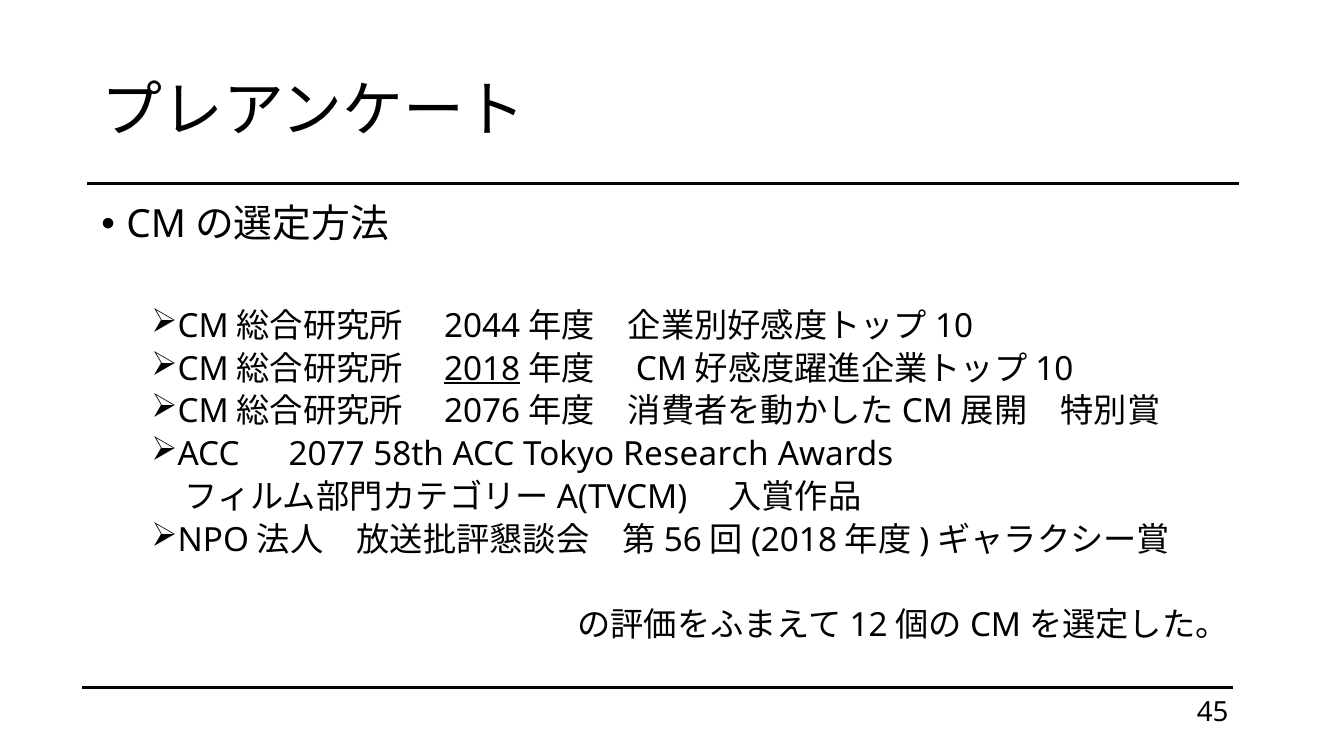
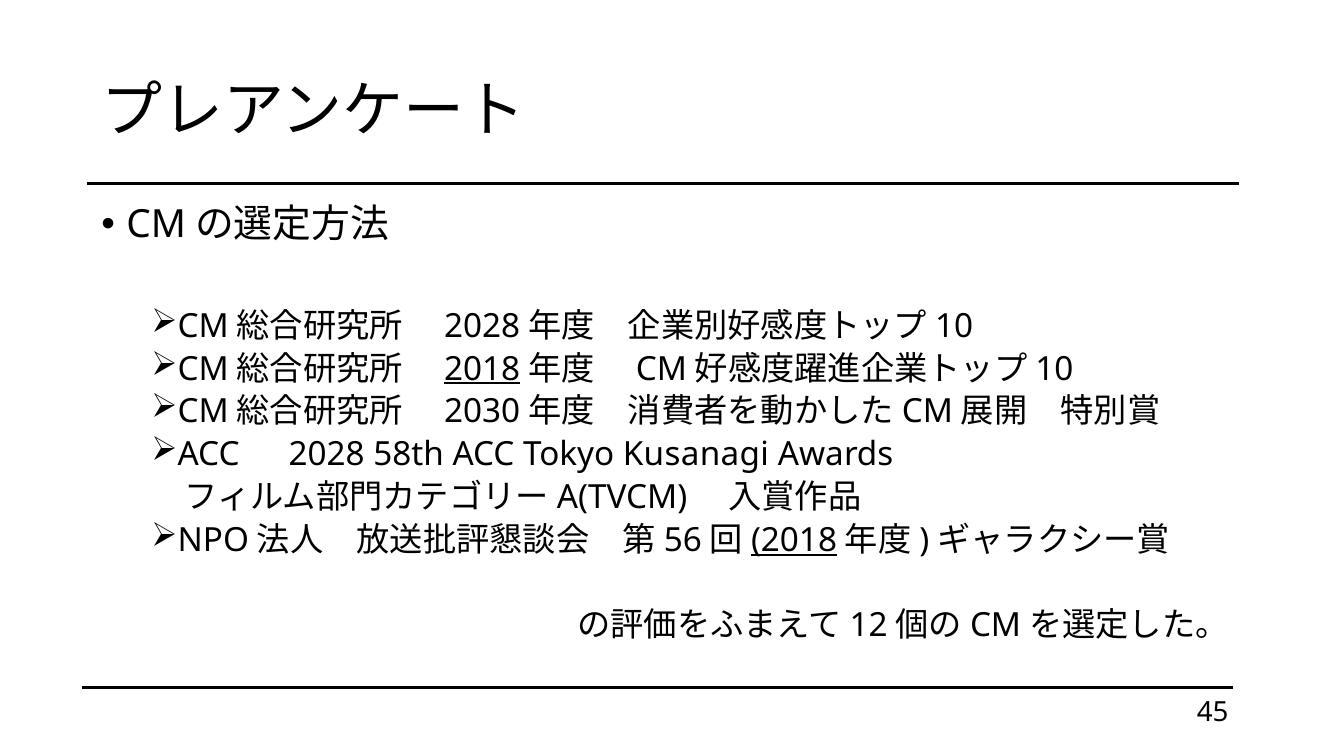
2044: 2044 -> 2028 (482, 326)
2076: 2076 -> 2030 (482, 412)
ACC 2077: 2077 -> 2028 (327, 455)
Research: Research -> Kusanagi (696, 455)
2018 underline: none -> present (794, 540)
